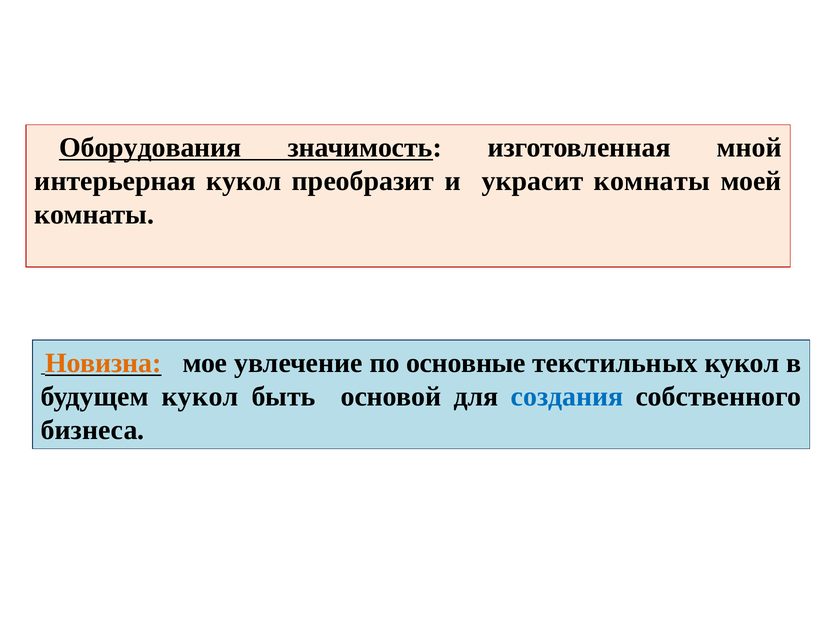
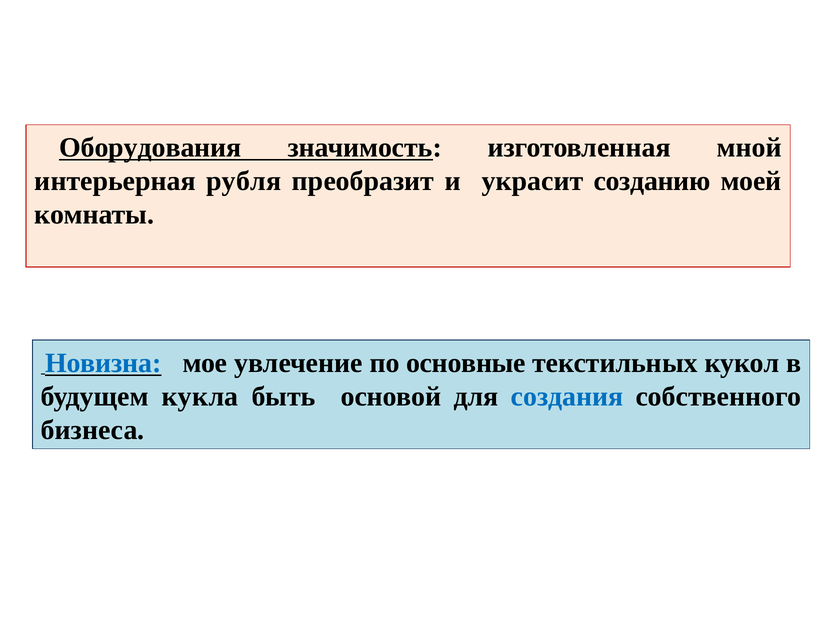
интерьерная кукол: кукол -> рубля (244, 181)
украсит комнаты: комнаты -> созданию (652, 181)
Новизна colour: orange -> blue (103, 363)
будущем кукол: кукол -> кукла (200, 396)
